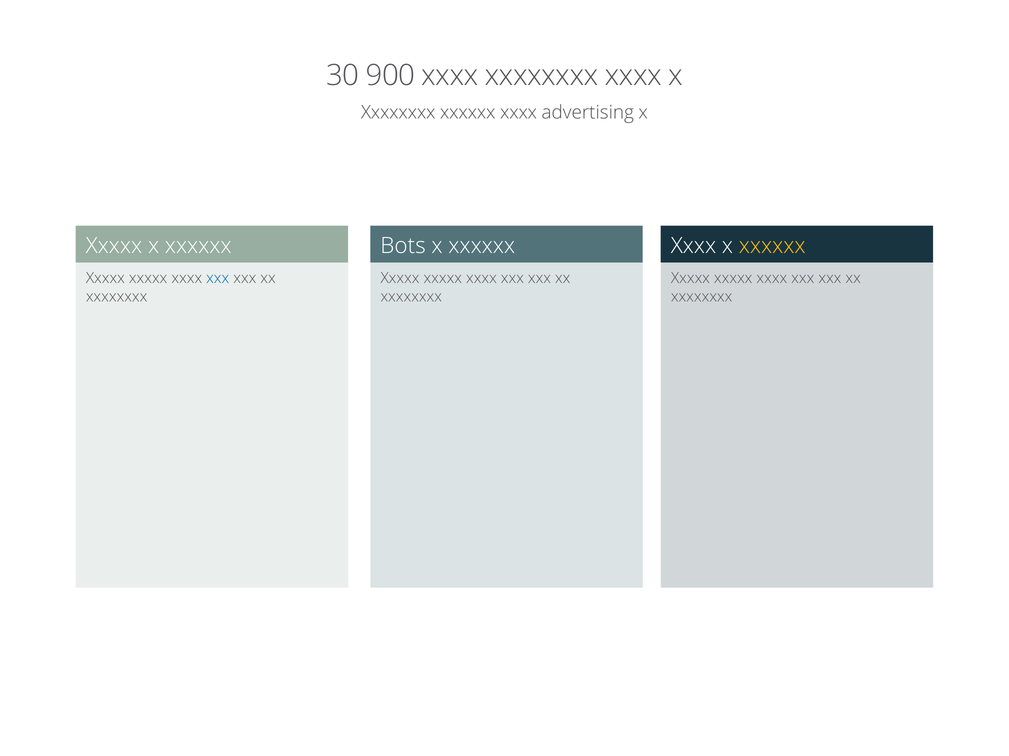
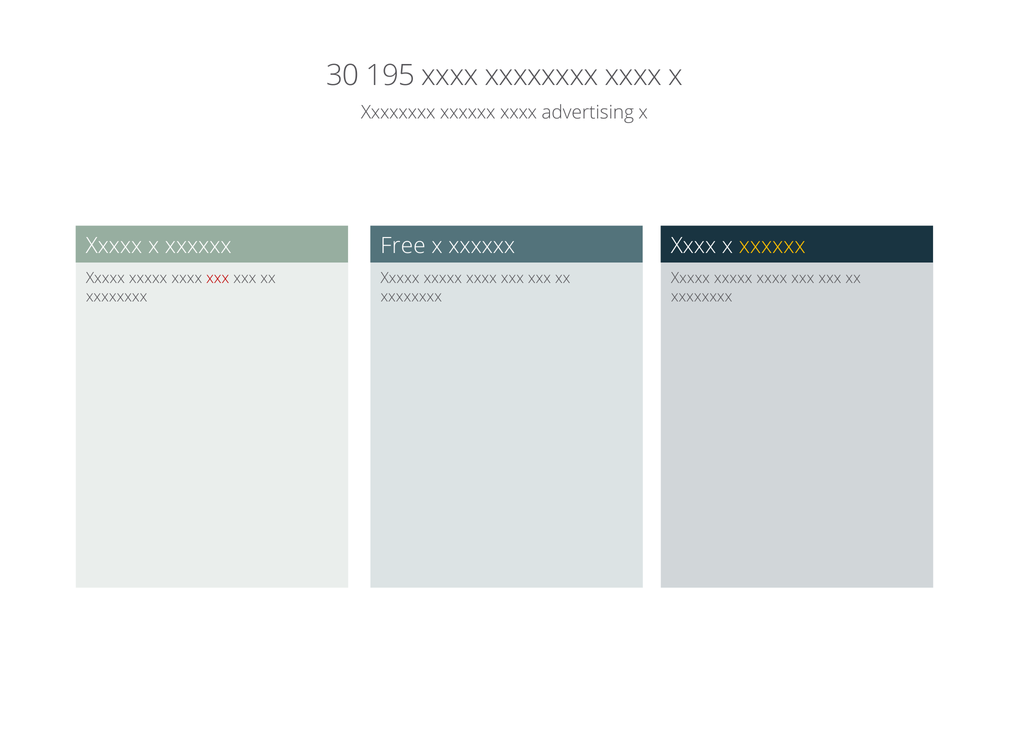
900: 900 -> 195 (390, 75)
Bots: Bots -> Free (403, 246)
xxx colour: blue -> red (218, 278)
